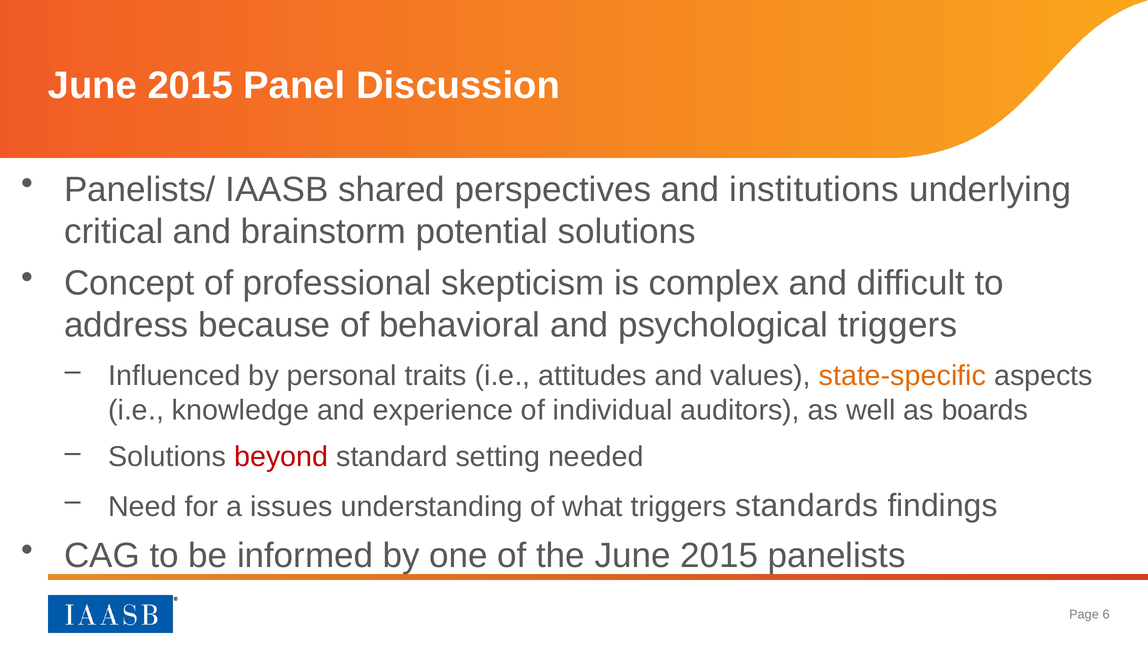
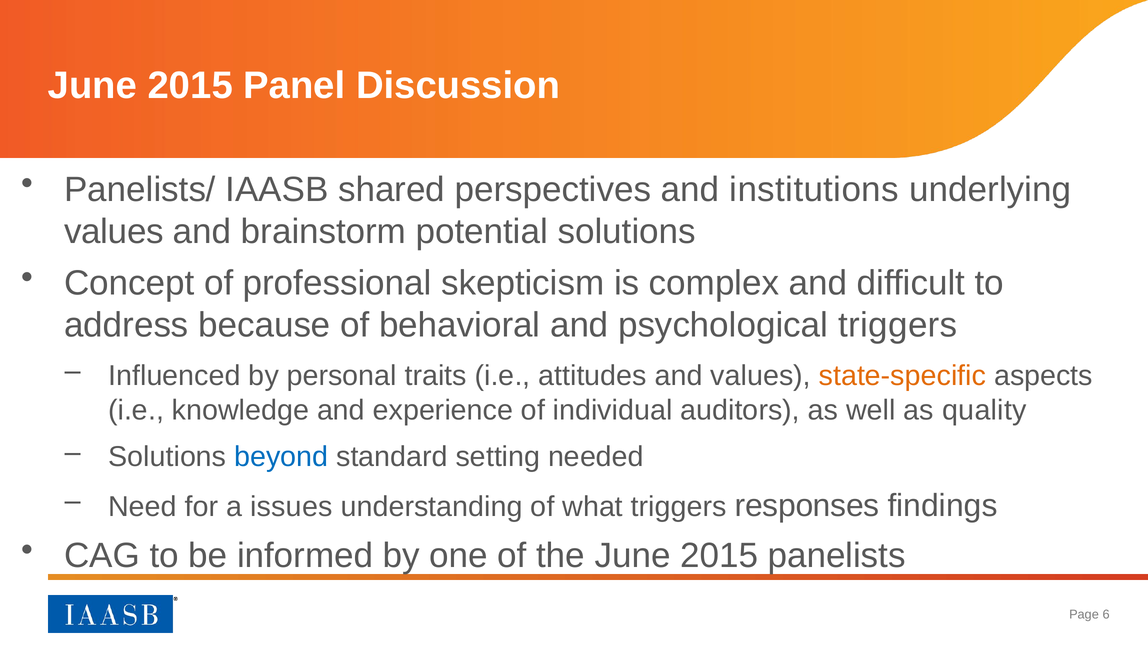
critical: critical -> values (114, 232)
boards: boards -> quality (984, 410)
beyond colour: red -> blue (281, 457)
standards: standards -> responses (807, 506)
